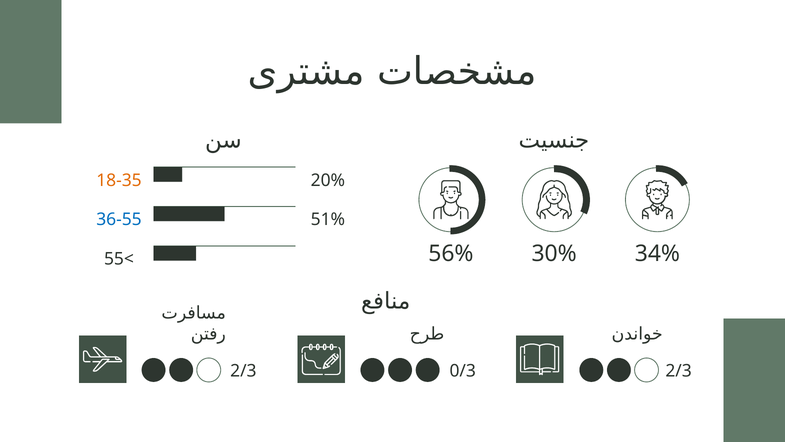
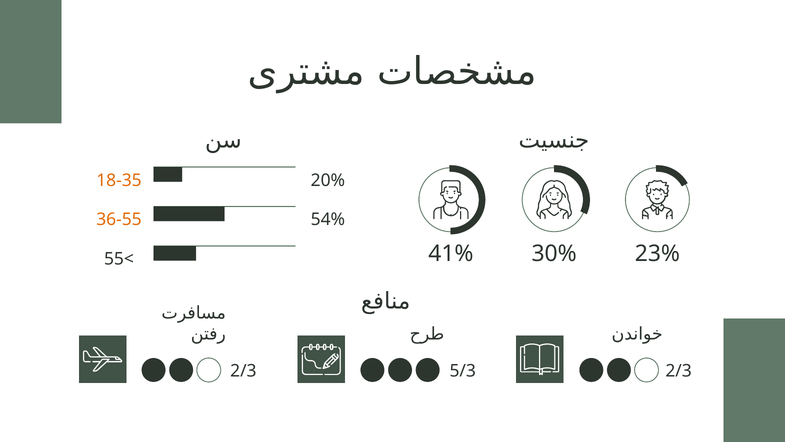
36-55 colour: blue -> orange (119, 219)
51%: 51% -> 54% (328, 219)
56%: 56% -> 41% (451, 254)
34%: 34% -> 23% (657, 254)
0/3: 0/3 -> 5/3 (463, 371)
